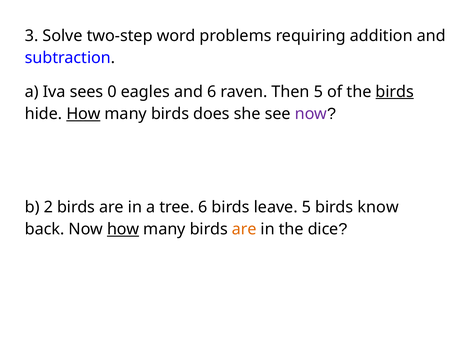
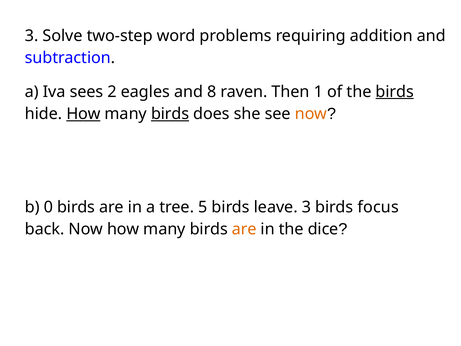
0: 0 -> 2 (112, 92)
and 6: 6 -> 8 (212, 92)
Then 5: 5 -> 1 (318, 92)
birds underline: none -> present (170, 114)
now colour: purple -> orange (311, 114)
2: 2 -> 0 (48, 207)
tree 6: 6 -> 5 (203, 207)
leave 5: 5 -> 3 (306, 207)
know: know -> focus (378, 207)
how underline: present -> none (123, 229)
